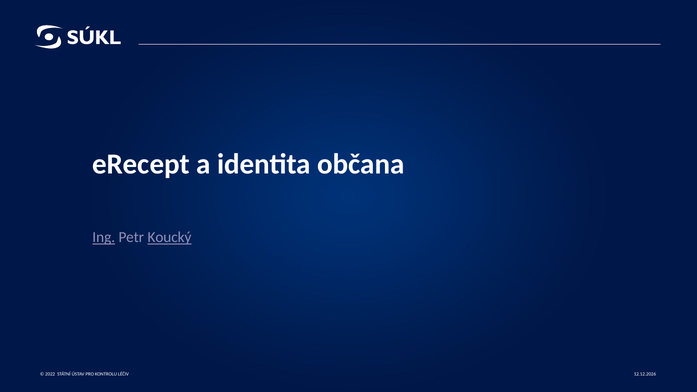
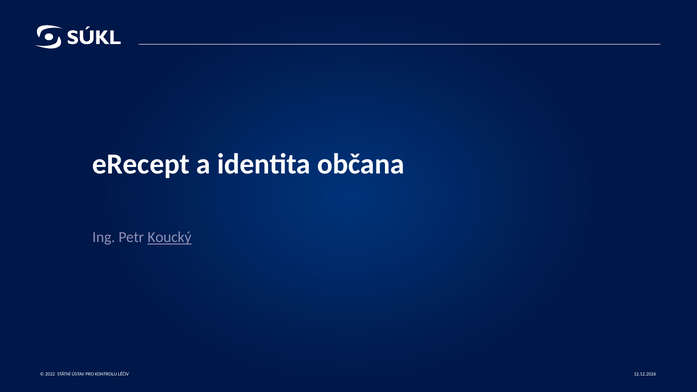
Ing underline: present -> none (104, 237)
